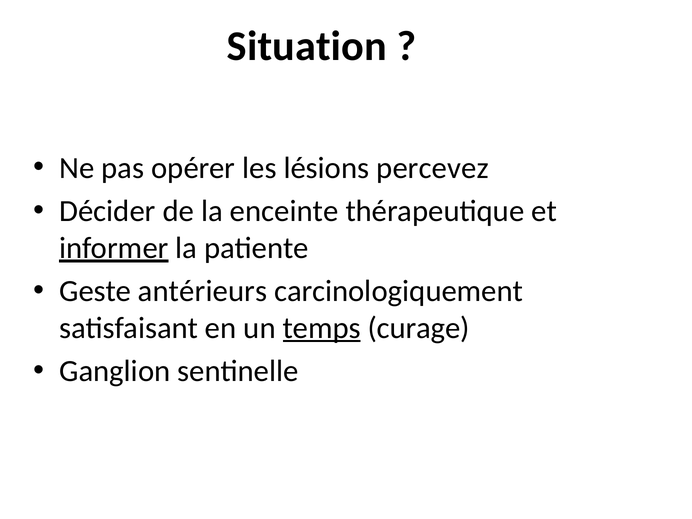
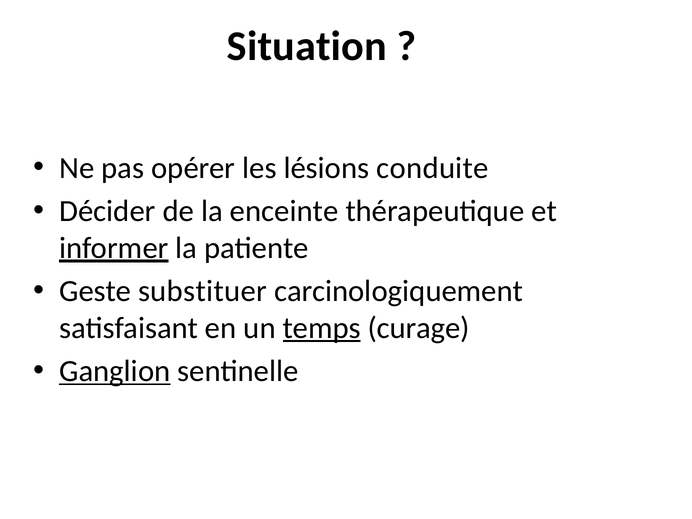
percevez: percevez -> conduite (433, 168)
antérieurs: antérieurs -> substituer (202, 291)
Ganglion underline: none -> present (115, 371)
